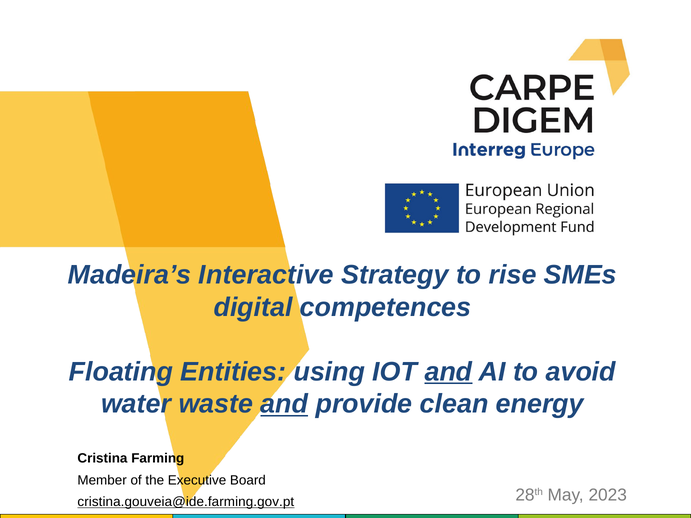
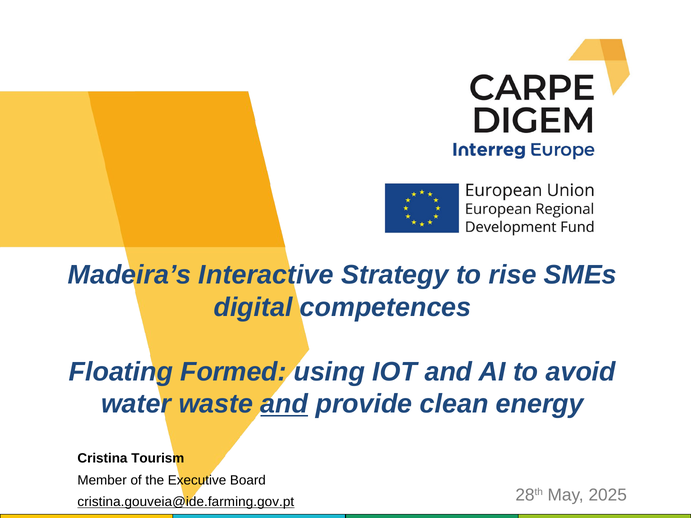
Entities: Entities -> Formed (233, 372)
and underline: present -> none (448, 372)
Farming: Farming -> Tourism (158, 459)
2023: 2023 -> 2025 (608, 495)
